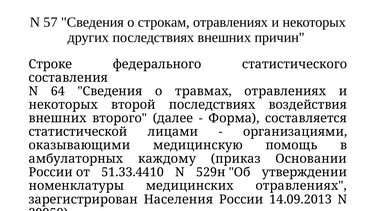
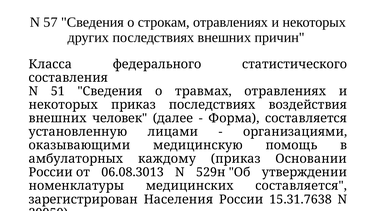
Строке: Строке -> Класса (50, 64)
64: 64 -> 51 (58, 91)
некоторых второй: второй -> приказ (133, 105)
второго: второго -> человек (120, 119)
статистической: статистической -> установленную (78, 132)
51.33.4410: 51.33.4410 -> 06.08.3013 (133, 173)
медицинских отравлениях: отравлениях -> составляется (301, 186)
14.09.2013: 14.09.2013 -> 15.31.7638 (301, 200)
